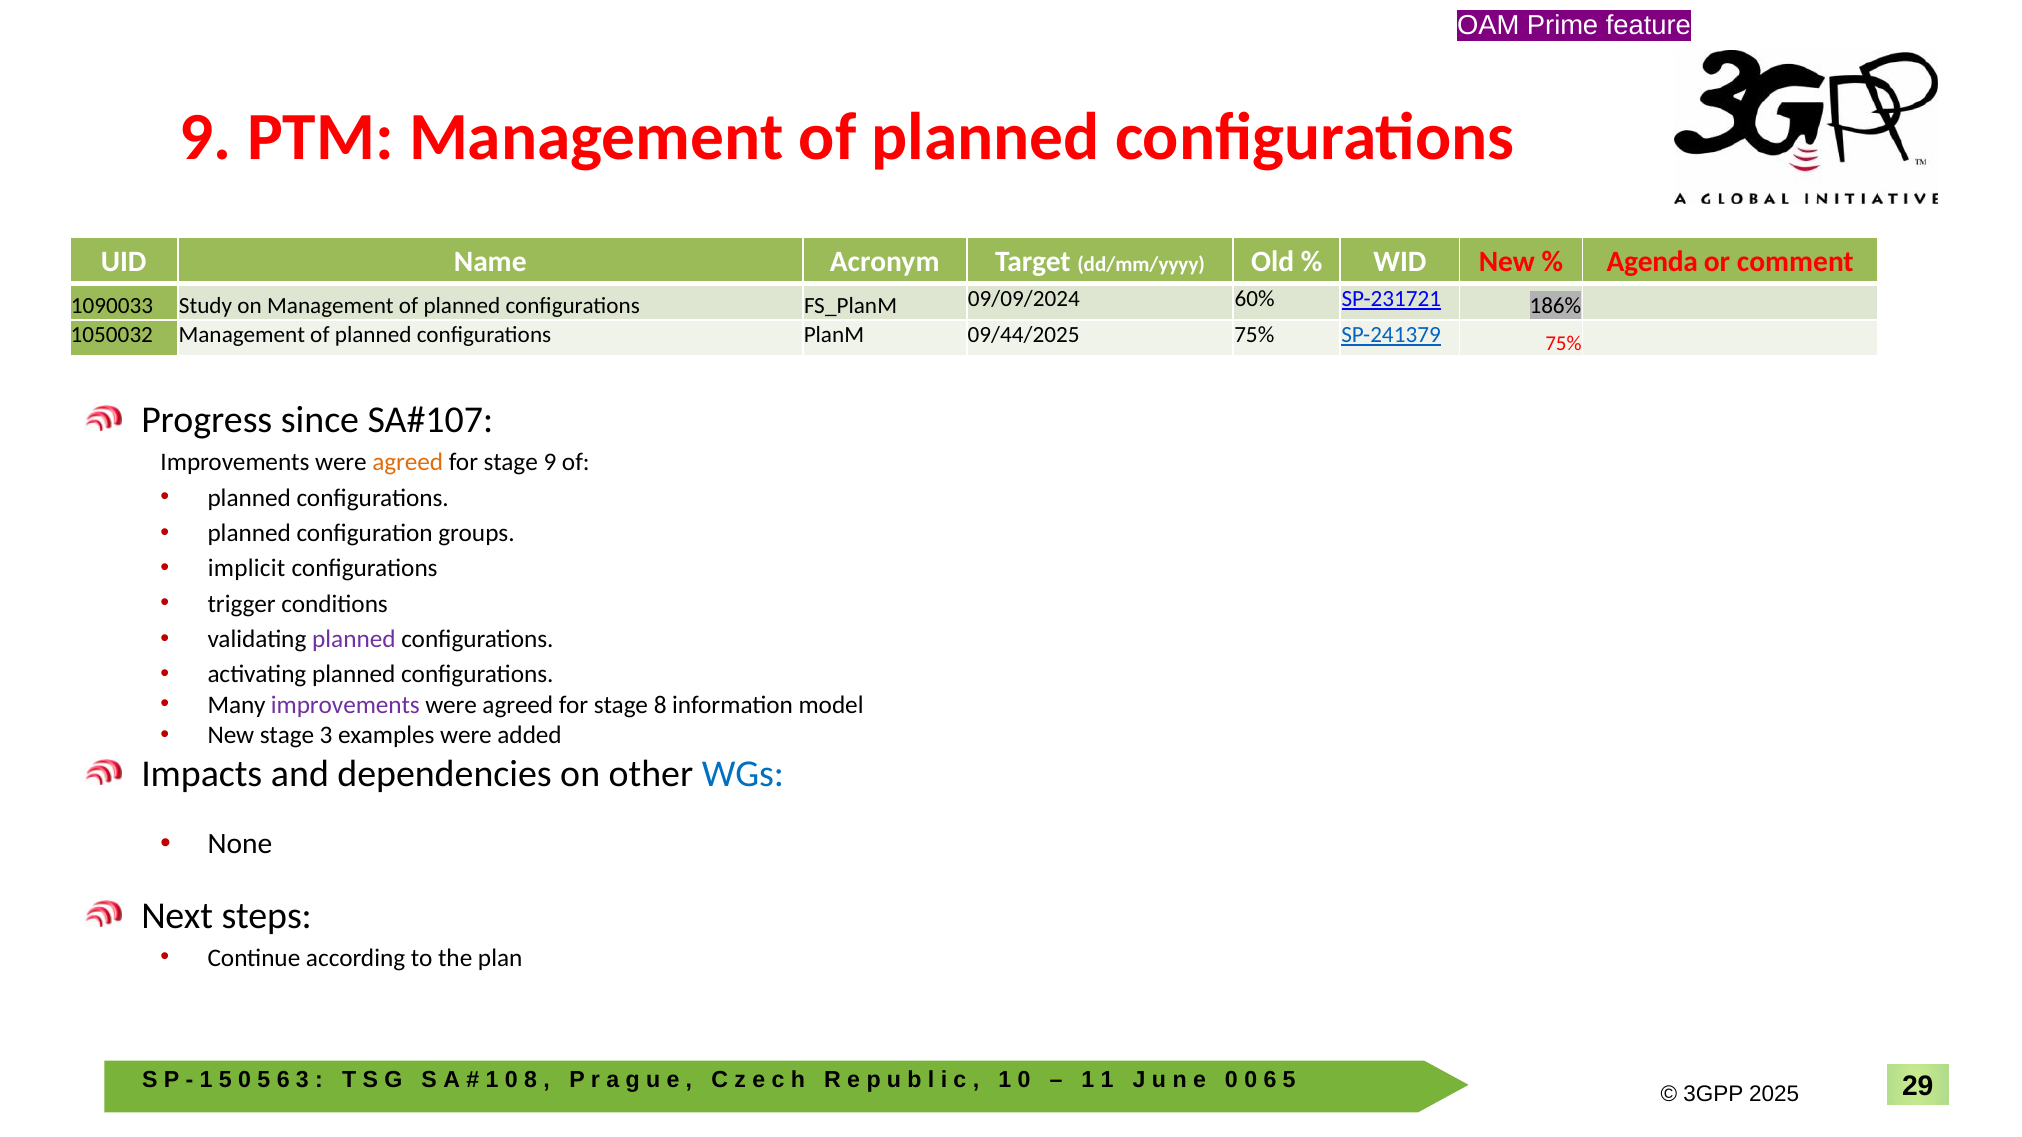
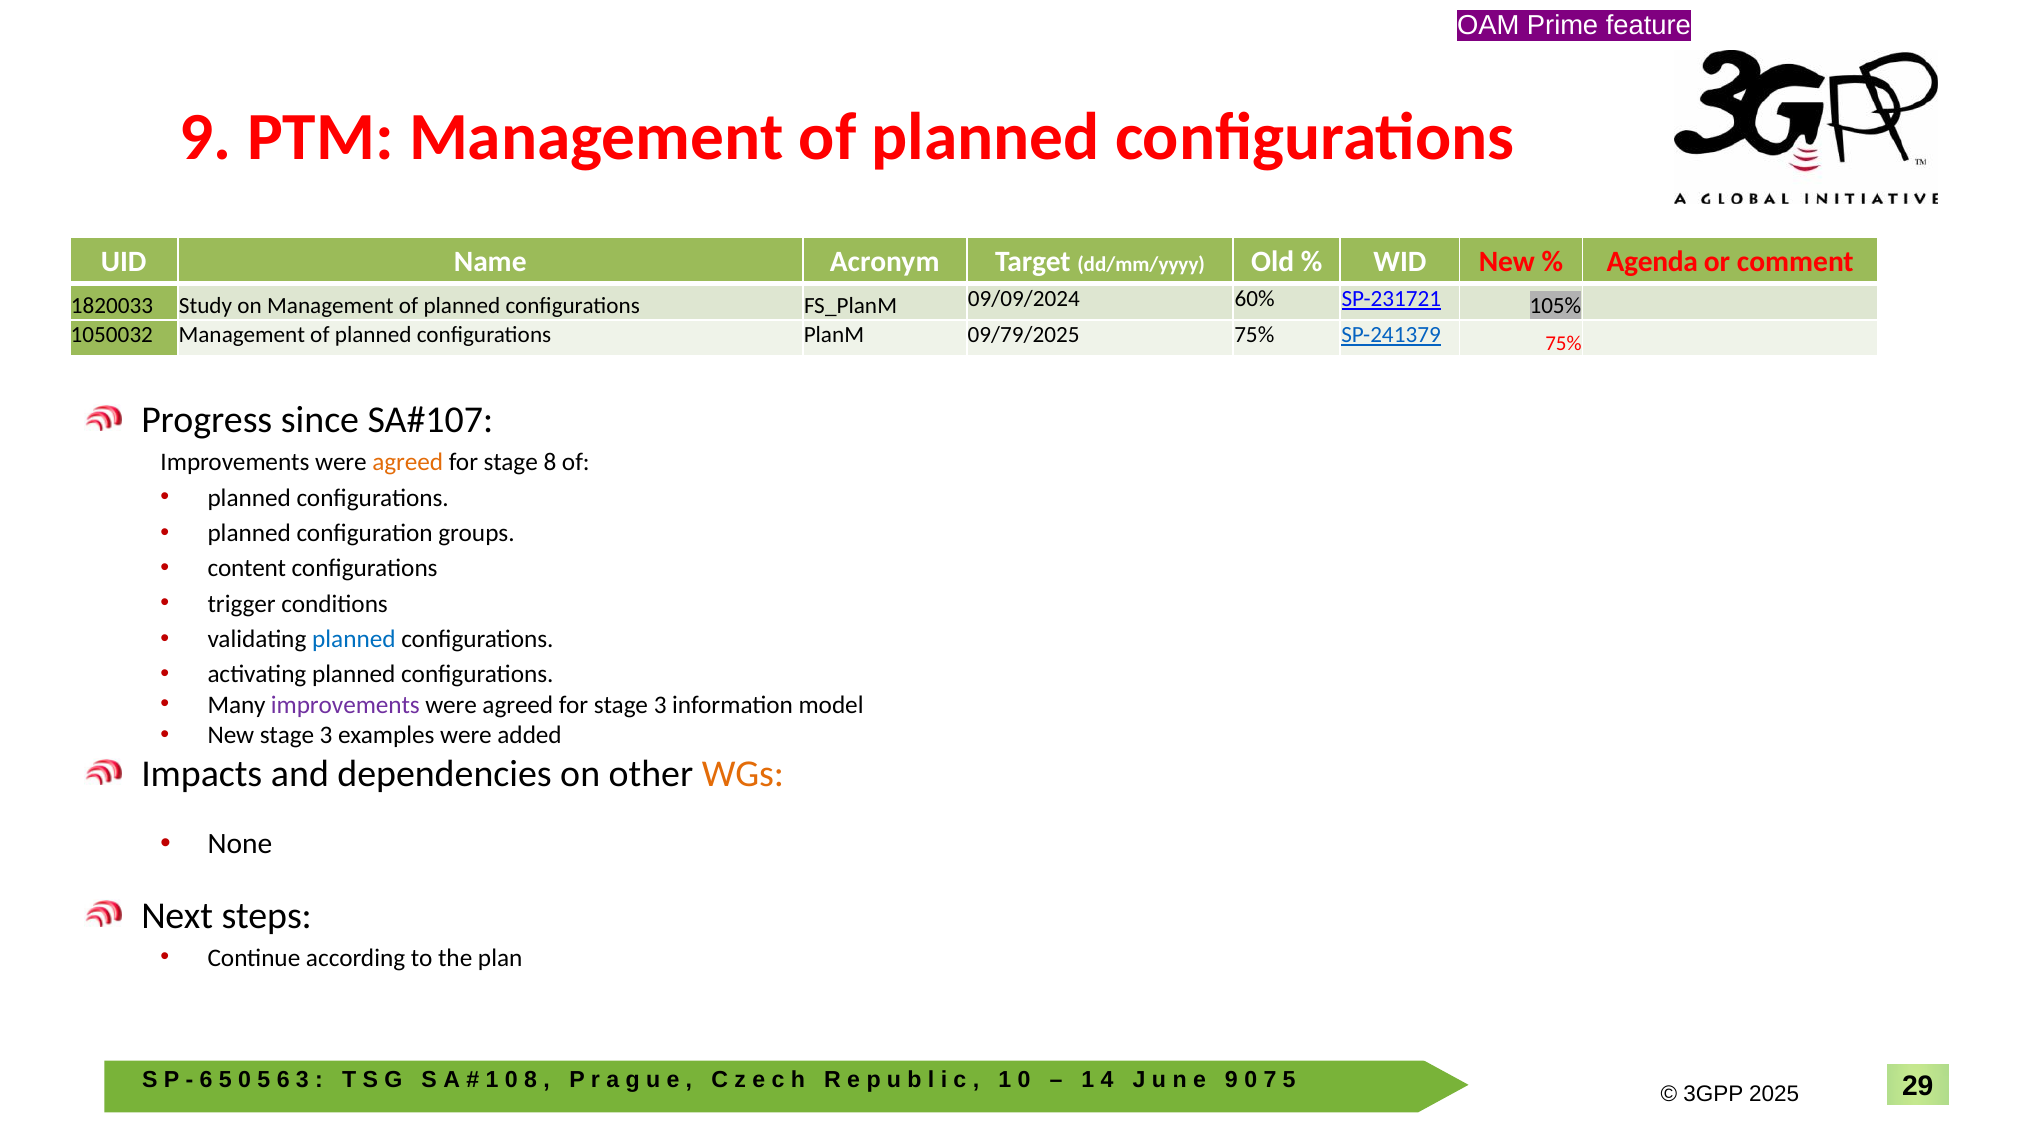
1090033: 1090033 -> 1820033 (112, 306)
186%: 186% -> 105% (1555, 306)
09/44/2025: 09/44/2025 -> 09/79/2025 (1024, 335)
stage 9: 9 -> 8 (550, 462)
implicit: implicit -> content (247, 569)
planned colour: purple -> blue (354, 639)
for stage 8: 8 -> 3 (660, 705)
WGs colour: blue -> orange (743, 774)
1: 1 -> 6 (206, 1080)
1: 1 -> 4 (1107, 1080)
0: 0 -> 9 (1231, 1080)
6: 6 -> 7 (1270, 1080)
